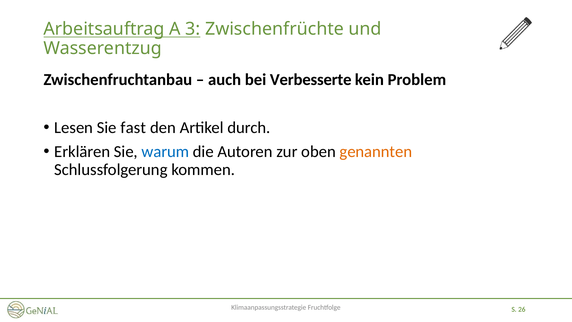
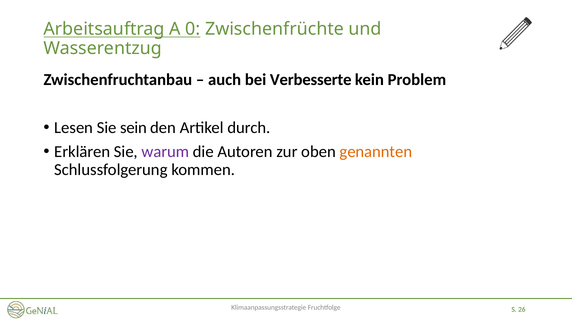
3: 3 -> 0 (193, 29)
fast: fast -> sein (134, 128)
warum colour: blue -> purple (165, 152)
